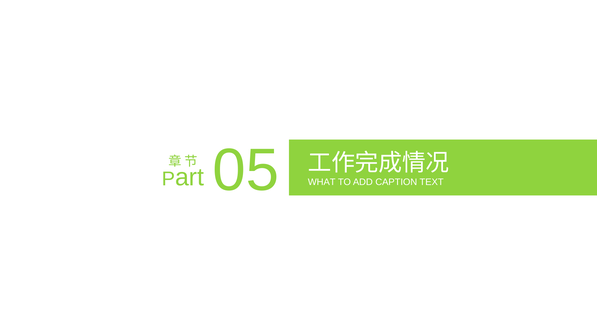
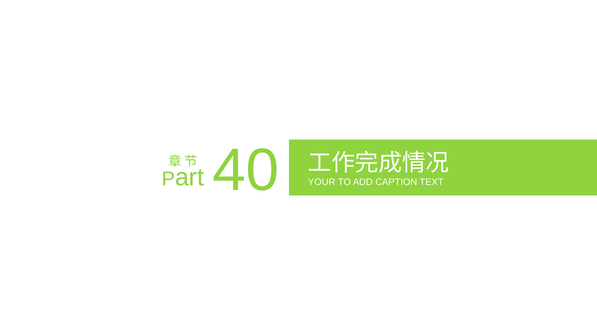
05: 05 -> 40 (246, 170)
WHAT: WHAT -> YOUR (322, 182)
